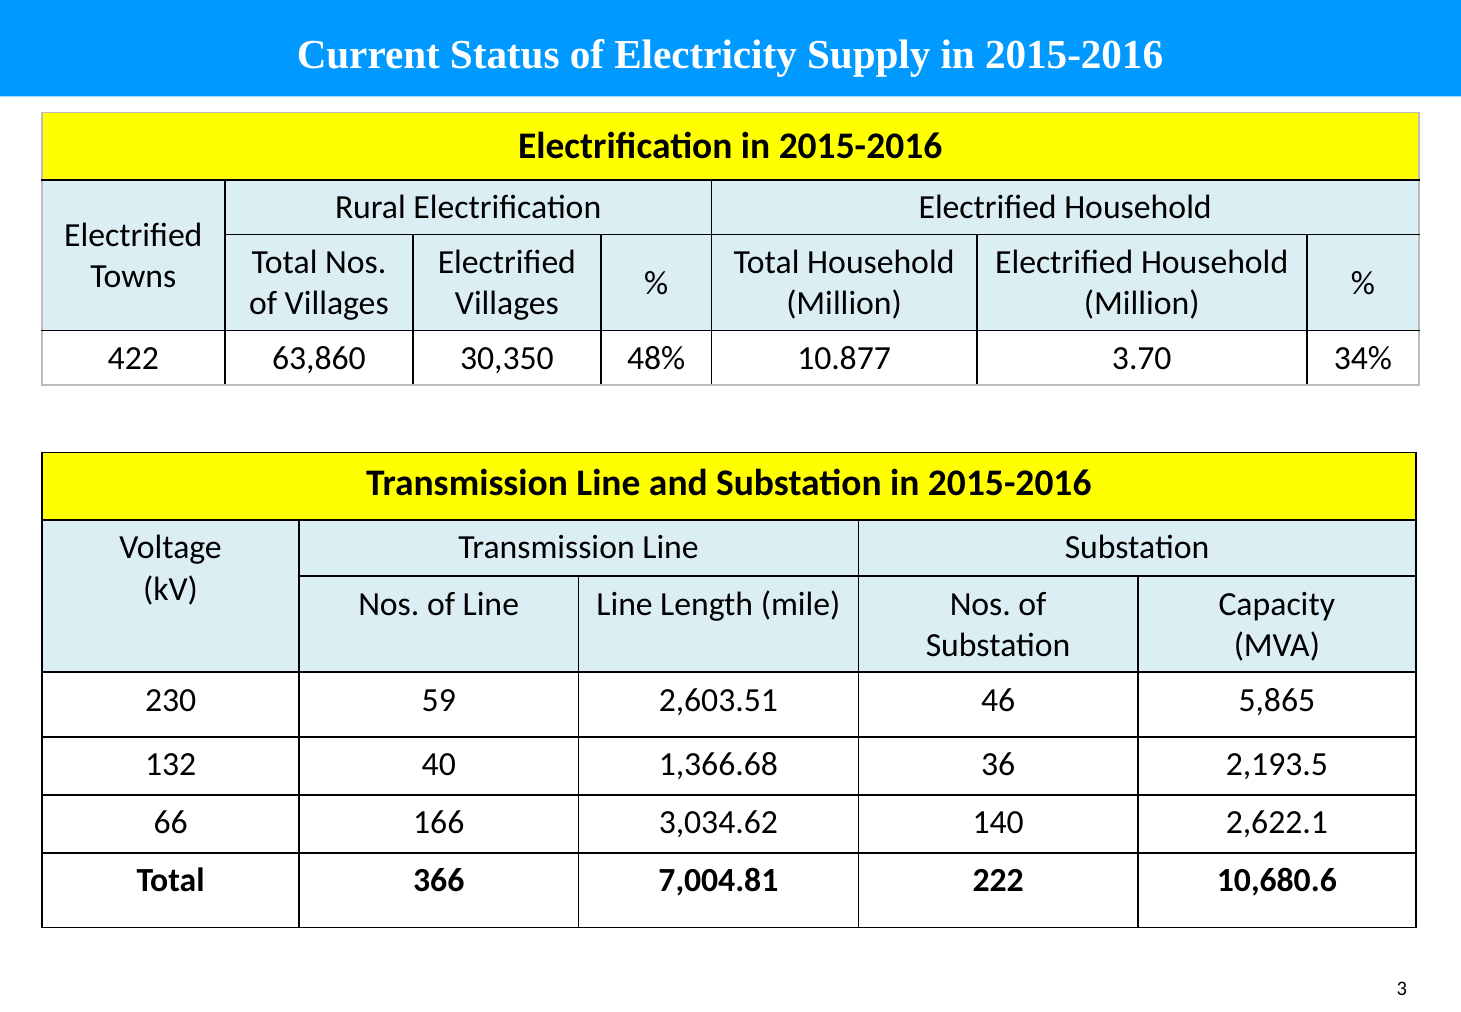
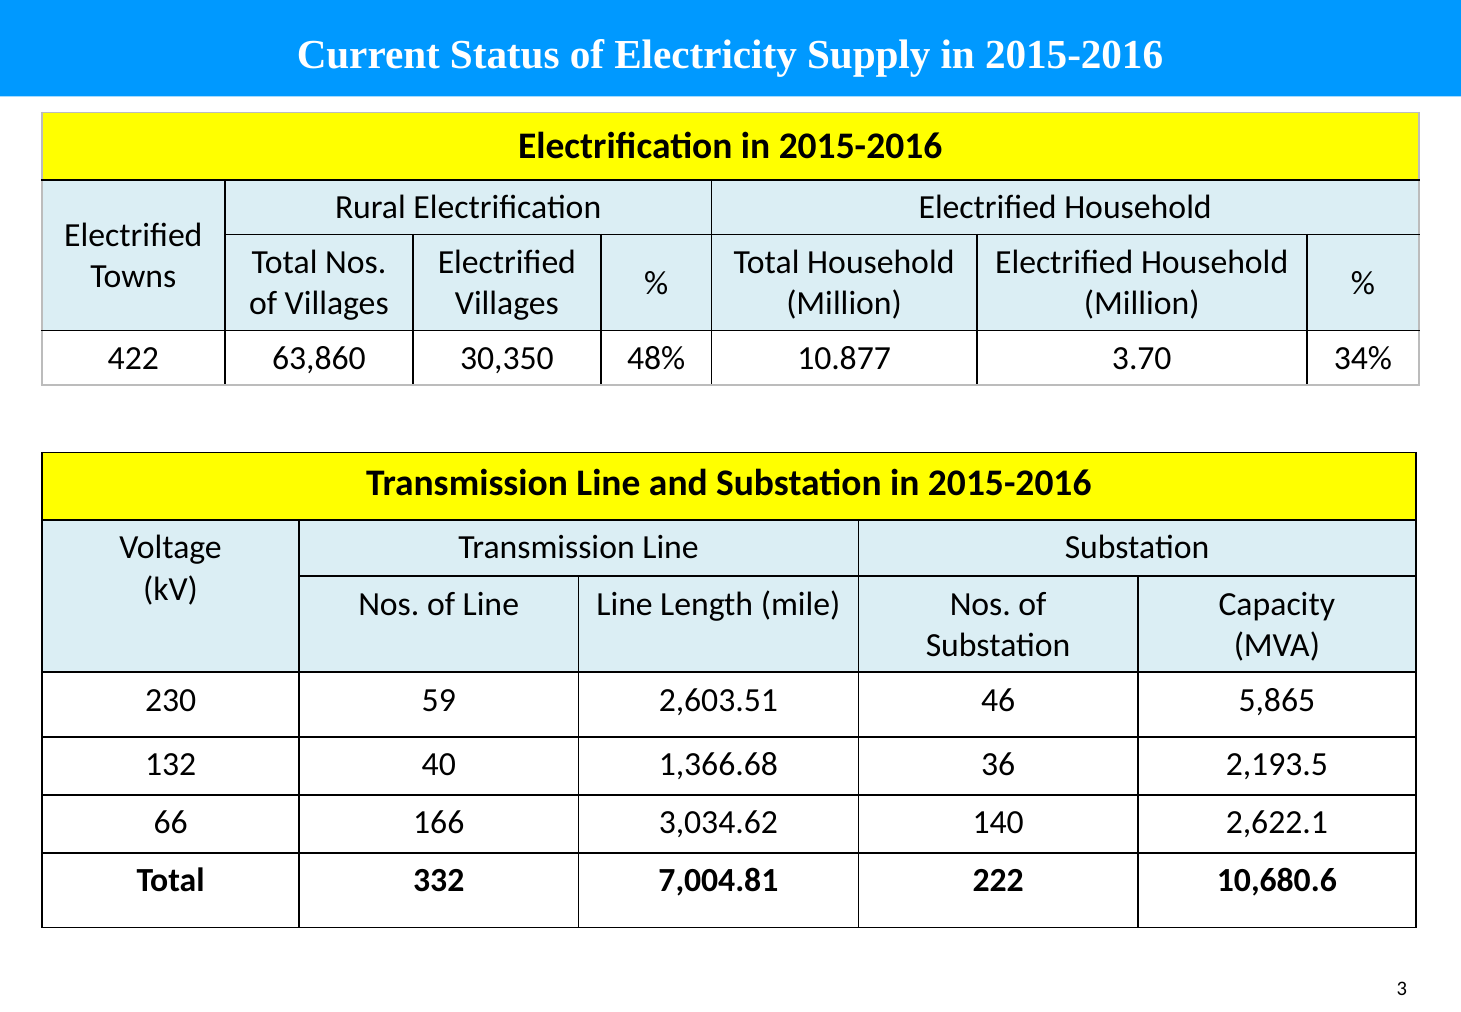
366: 366 -> 332 (439, 880)
